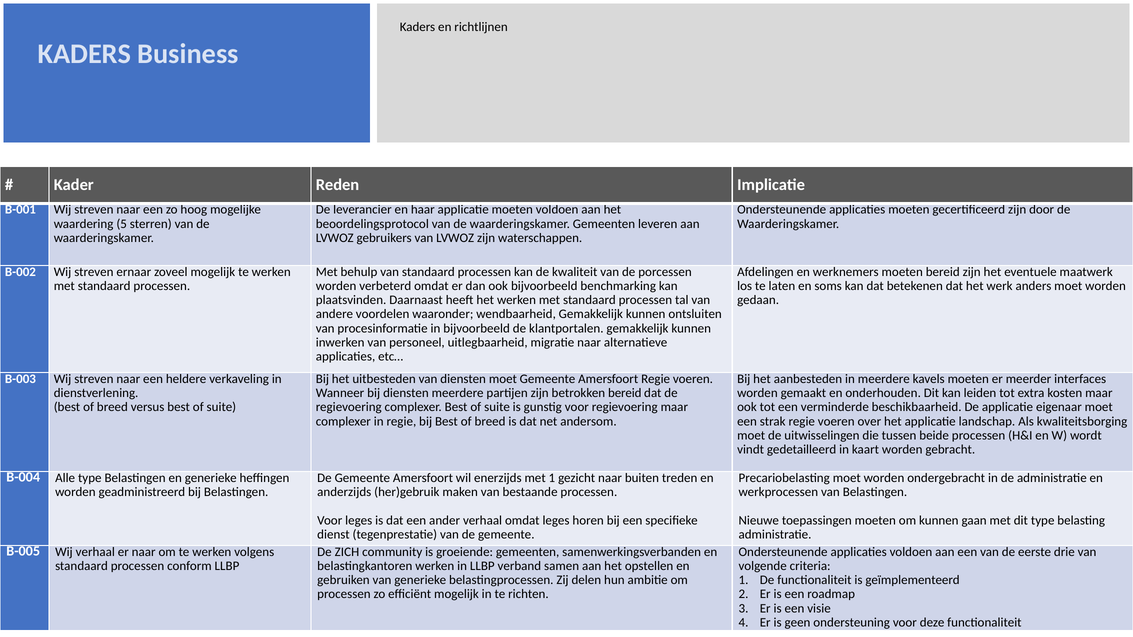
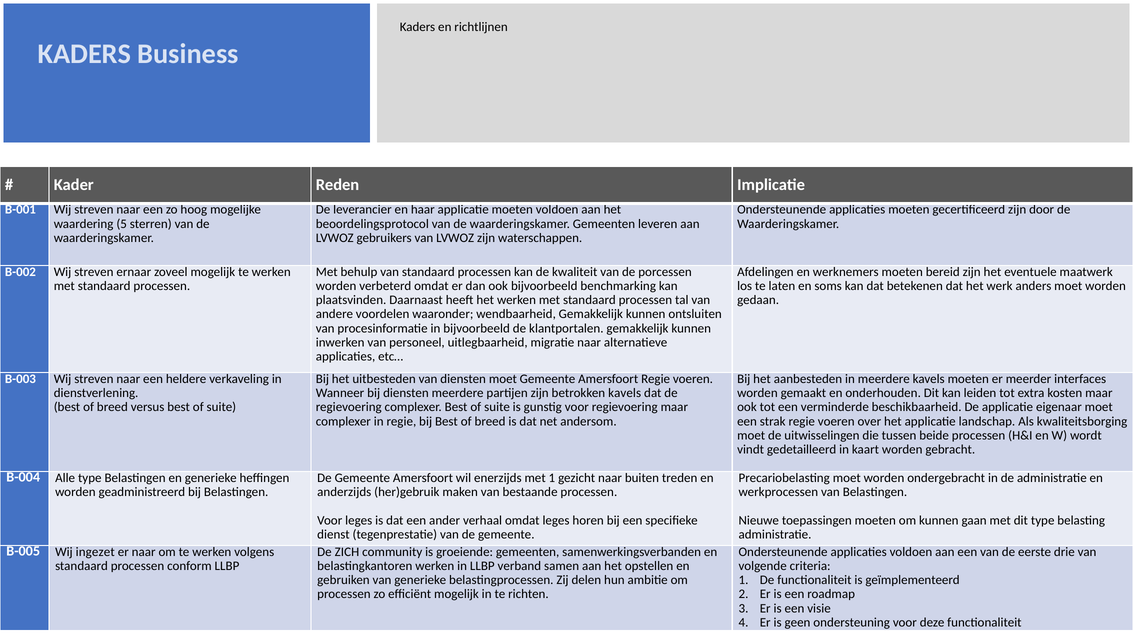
betrokken bereid: bereid -> kavels (625, 393)
Wij verhaal: verhaal -> ingezet (95, 552)
